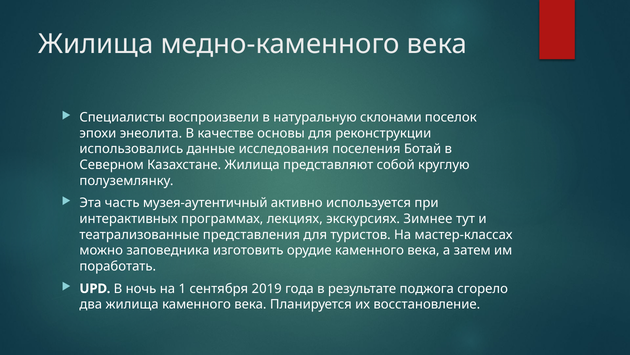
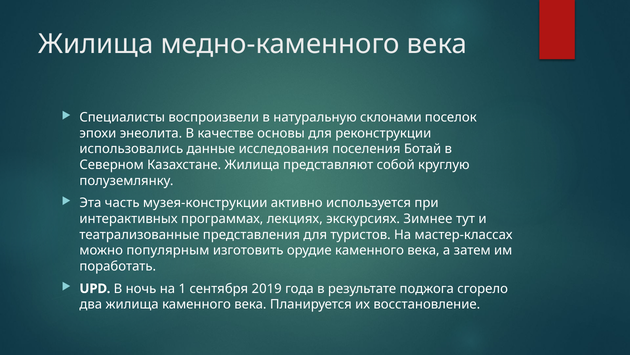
музея-аутентичный: музея-аутентичный -> музея-конструкции (205, 203)
заповедника: заповедника -> популярным (168, 250)
